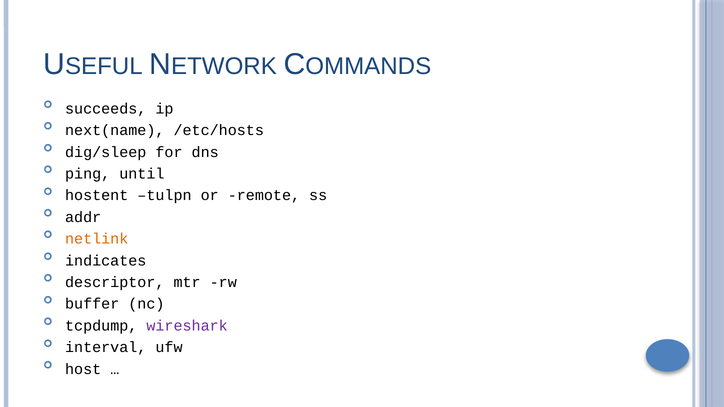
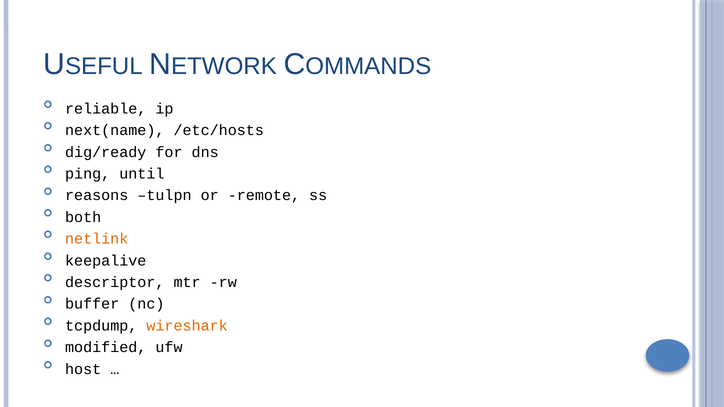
succeeds: succeeds -> reliable (106, 109)
dig/sleep: dig/sleep -> dig/ready (106, 152)
hostent: hostent -> reasons (97, 196)
addr: addr -> both (83, 217)
indicates: indicates -> keepalive (106, 261)
wireshark colour: purple -> orange (187, 326)
interval: interval -> modified (106, 348)
